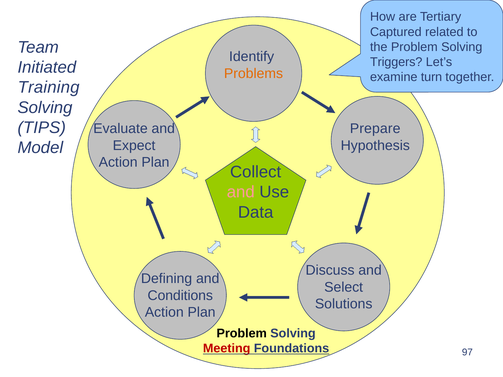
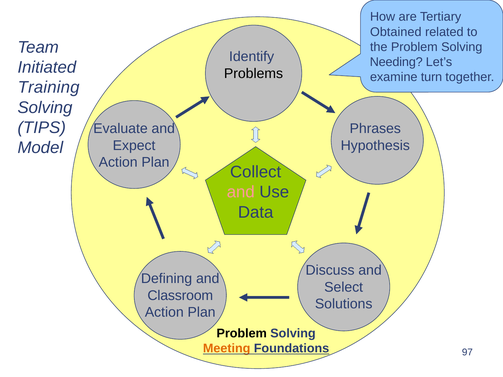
Captured: Captured -> Obtained (396, 32)
Triggers: Triggers -> Needing (396, 62)
Problems colour: orange -> black (254, 73)
Prepare: Prepare -> Phrases (375, 129)
Conditions: Conditions -> Classroom (180, 296)
Meeting colour: red -> orange (227, 349)
